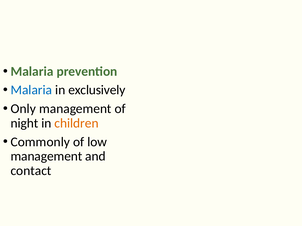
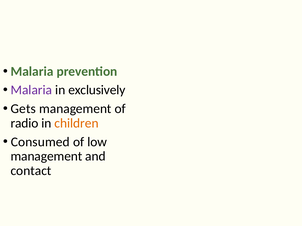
Malaria colour: blue -> purple (31, 90)
Only: Only -> Gets (23, 109)
night: night -> radio (24, 123)
Commonly: Commonly -> Consumed (40, 142)
